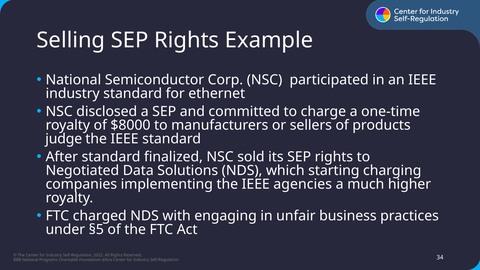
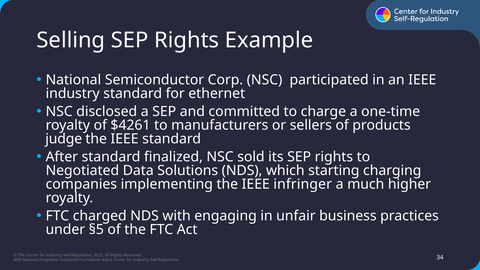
$8000: $8000 -> $4261 (130, 125)
agencies: agencies -> infringer (303, 184)
